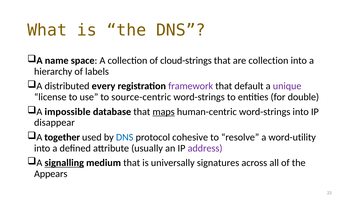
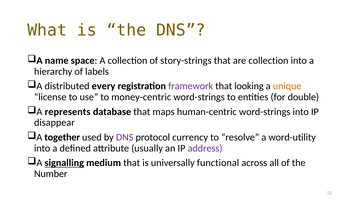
cloud-strings: cloud-strings -> story-strings (186, 61)
default: default -> looking (249, 86)
unique colour: purple -> orange (287, 86)
source-centric: source-centric -> money-centric (141, 97)
impossible: impossible -> represents (68, 112)
maps underline: present -> none (164, 112)
DNS colour: blue -> purple (125, 137)
cohesive: cohesive -> currency (190, 137)
signatures: signatures -> functional (218, 163)
Appears: Appears -> Number (51, 174)
